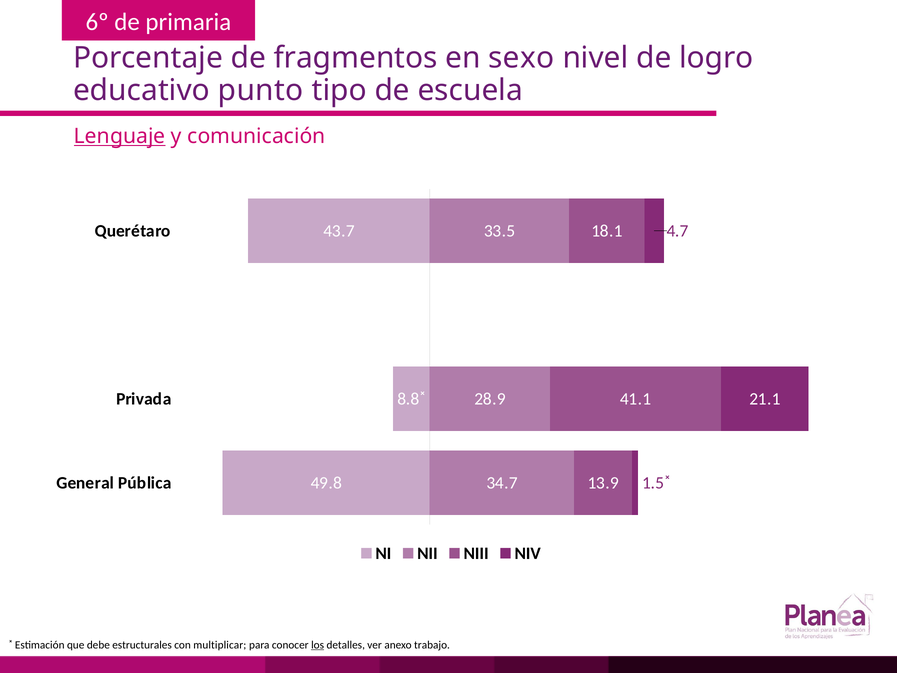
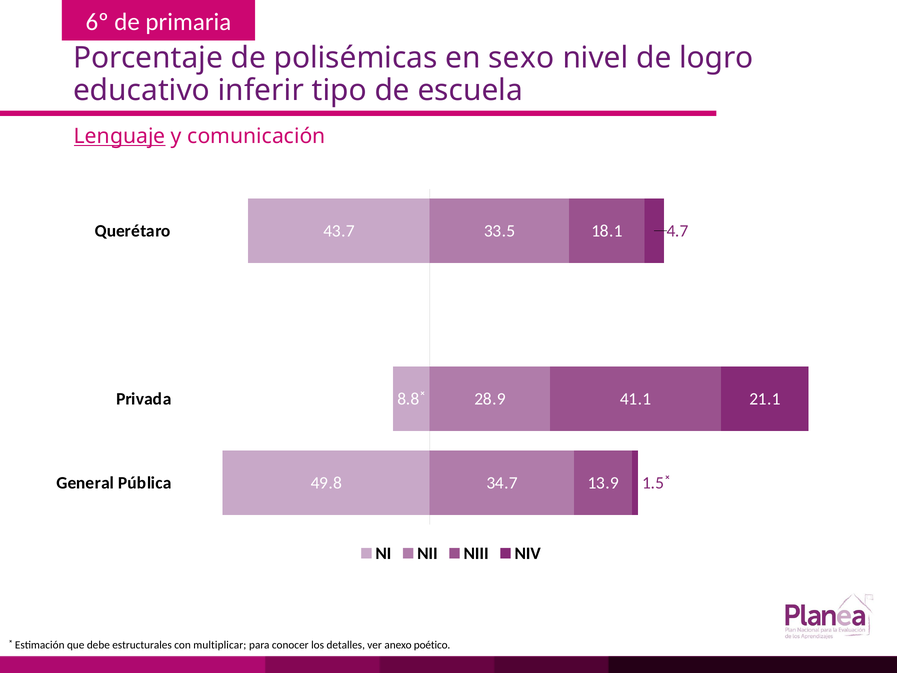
fragmentos: fragmentos -> polisémicas (356, 58)
punto: punto -> inferir (261, 90)
los underline: present -> none (318, 645)
trabajo: trabajo -> poético (432, 645)
